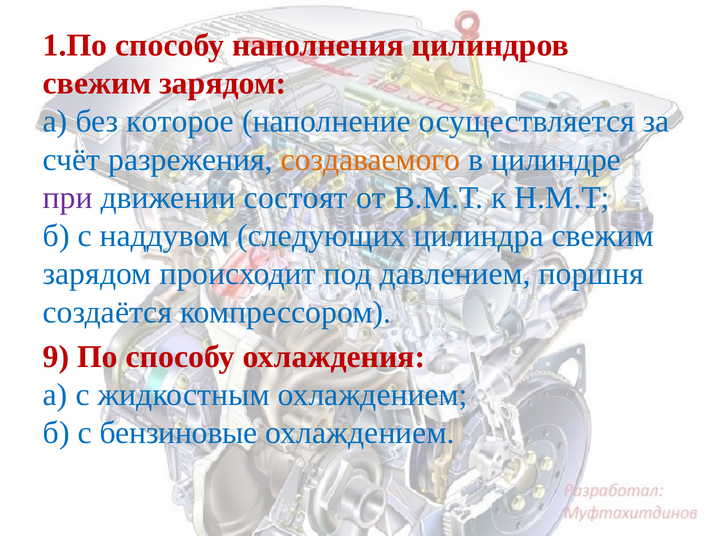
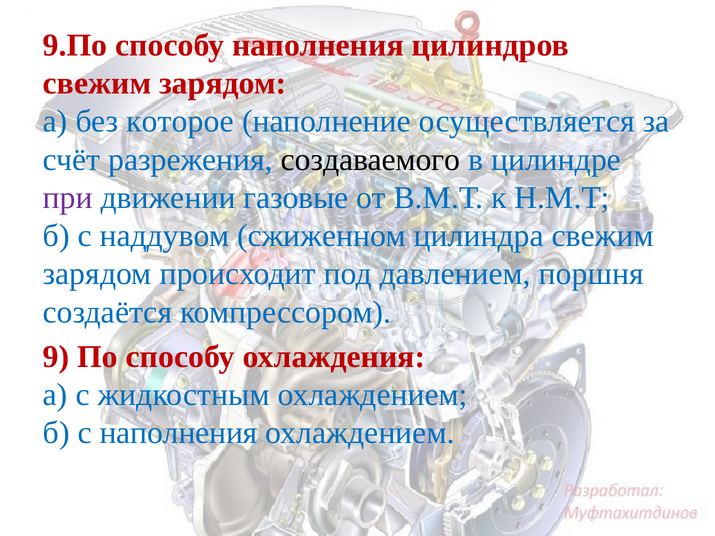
1.По: 1.По -> 9.По (75, 45)
создаваемого colour: orange -> black (371, 160)
состоят: состоят -> газовые (296, 198)
следующих: следующих -> сжиженном (322, 236)
с бензиновые: бензиновые -> наполнения (179, 433)
